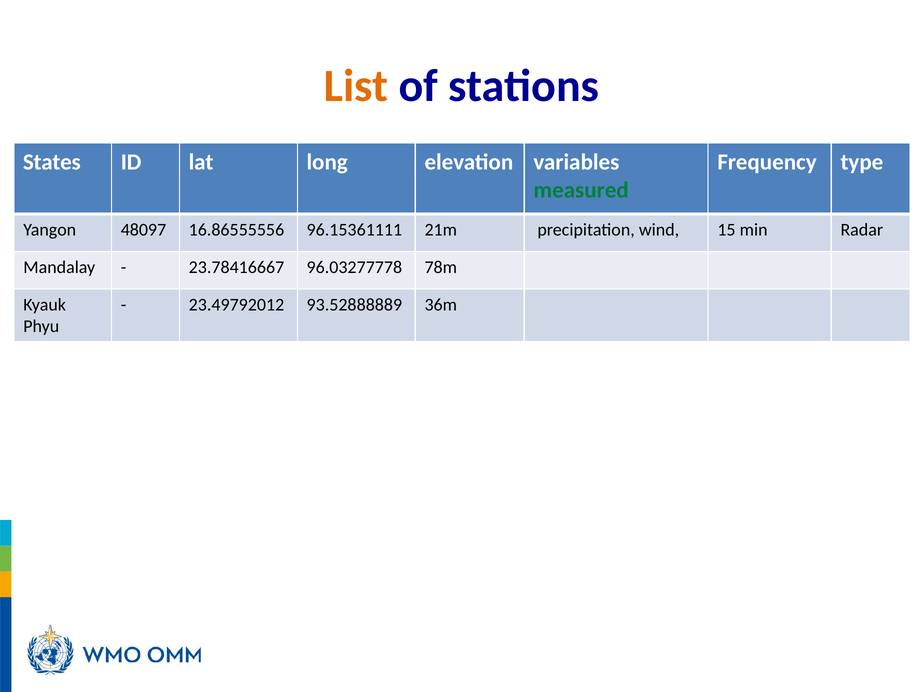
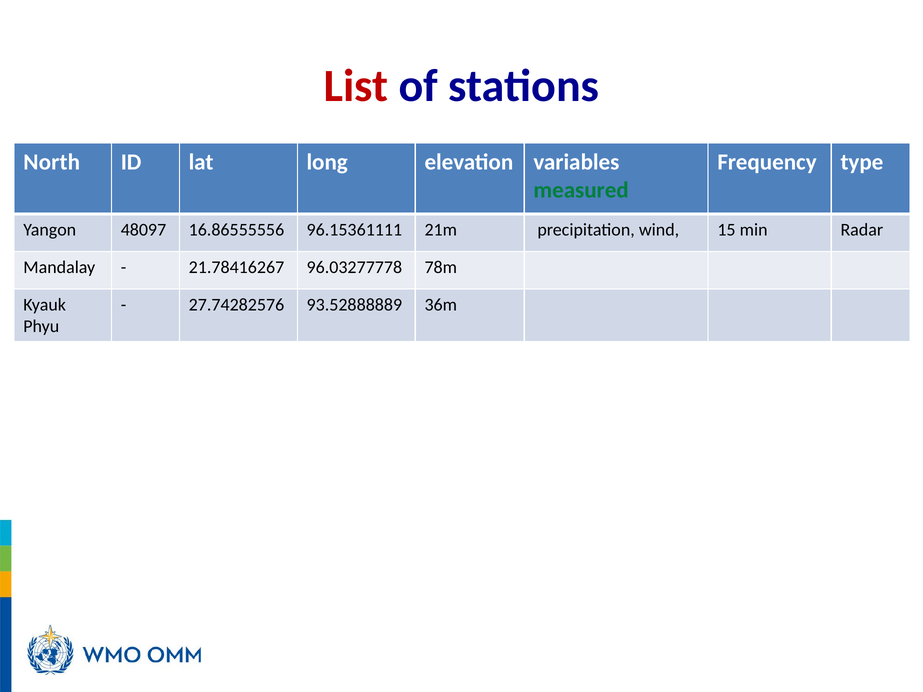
List colour: orange -> red (356, 86)
States: States -> North (52, 162)
23.78416667: 23.78416667 -> 21.78416267 (236, 267)
23.49792012: 23.49792012 -> 27.74282576 (236, 305)
